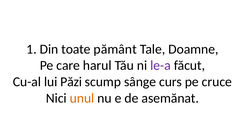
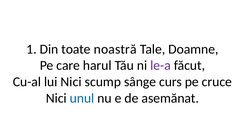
pământ: pământ -> noastră (115, 49)
lui Păzi: Păzi -> Nici (71, 82)
unul colour: orange -> blue (82, 98)
